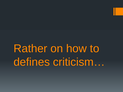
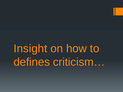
Rather: Rather -> Insight (30, 49)
